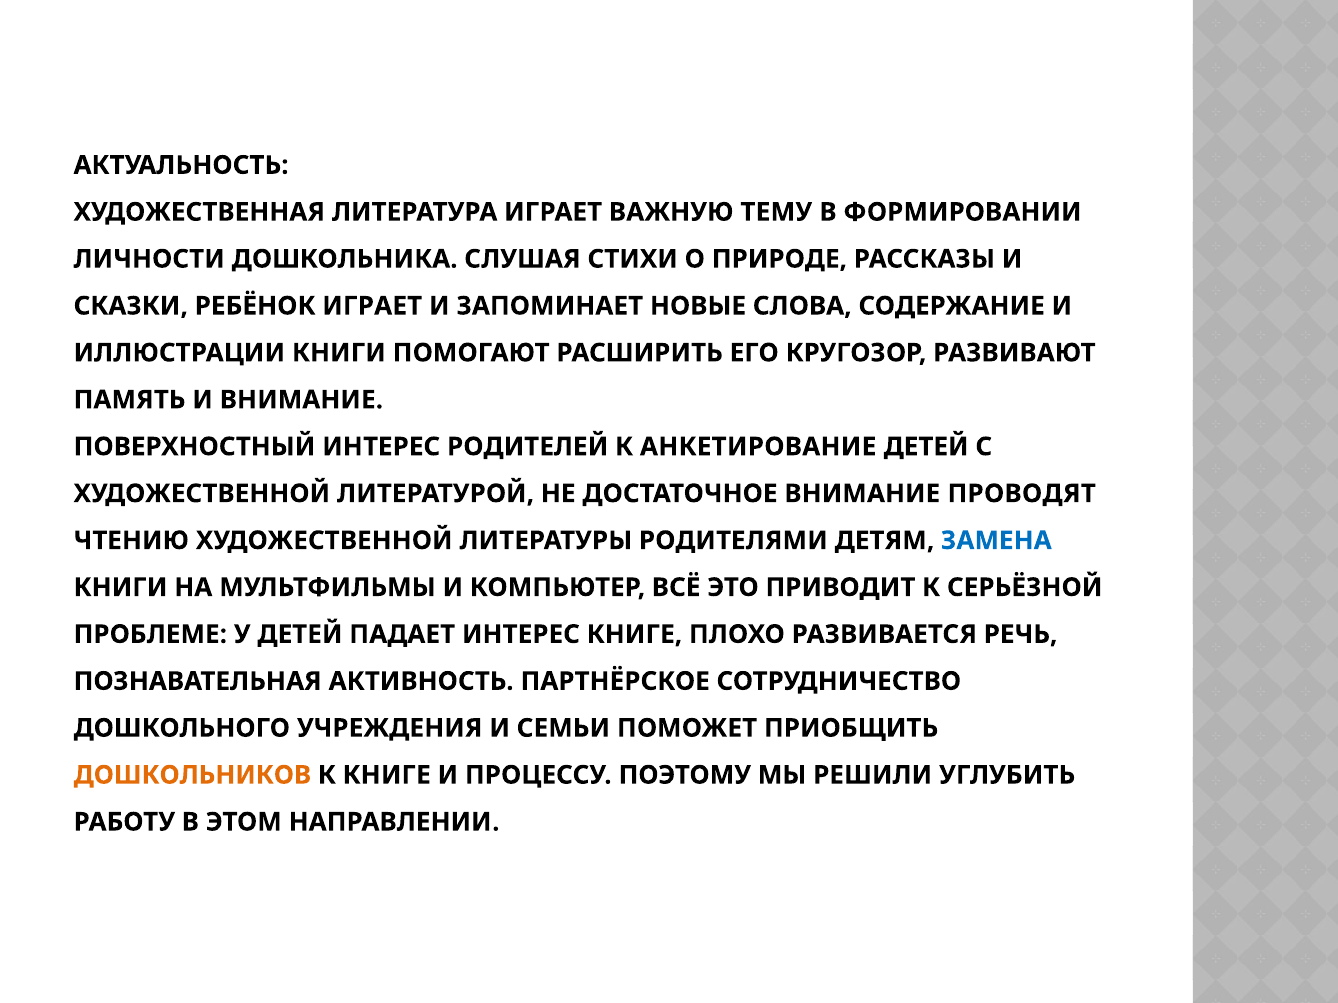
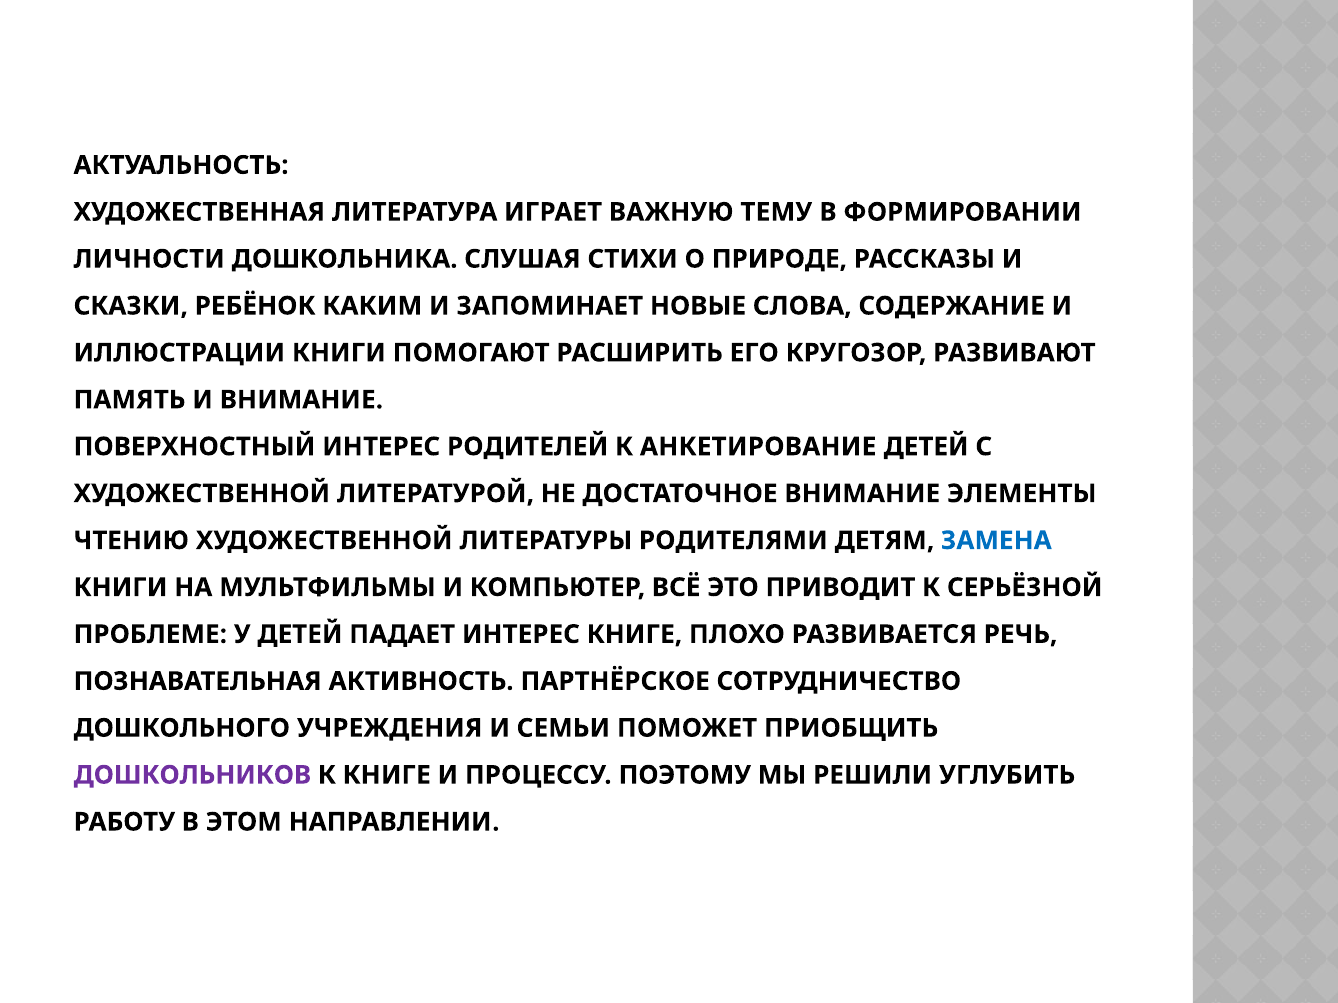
РЕБЁНОК ИГРАЕТ: ИГРАЕТ -> КАКИМ (372, 306)
ПРОВОДЯТ: ПРОВОДЯТ -> ЭЛЕМЕНТЫ (1022, 494)
ДОШКОЛЬНИКОВ colour: orange -> purple (192, 775)
